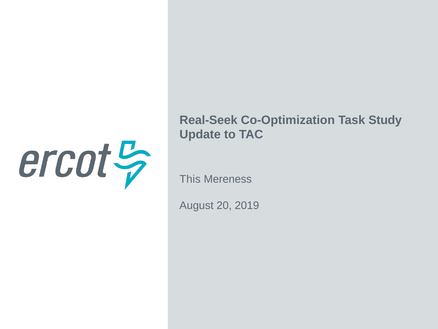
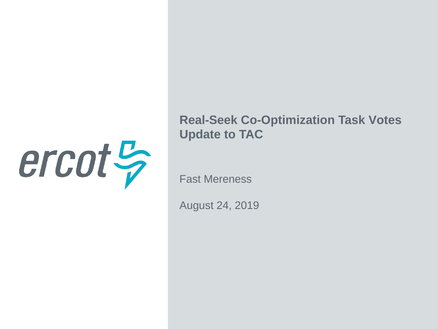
Study: Study -> Votes (385, 120)
This: This -> Fast (190, 179)
20: 20 -> 24 (224, 205)
